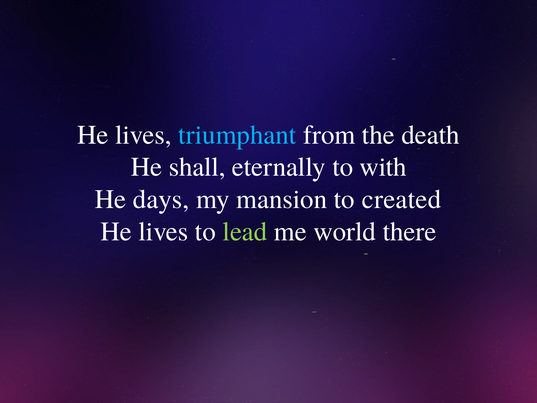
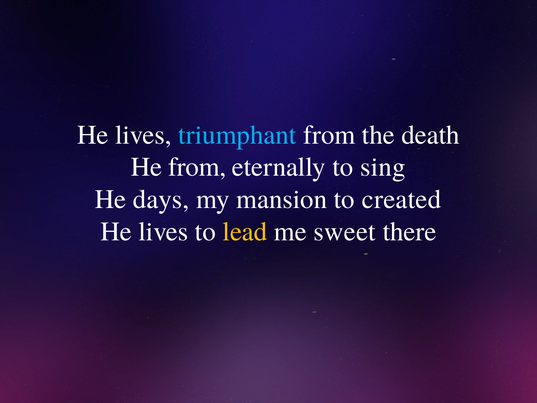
He shall: shall -> from (197, 167)
with: with -> sing (383, 167)
lead colour: light green -> yellow (245, 231)
world: world -> sweet (345, 231)
